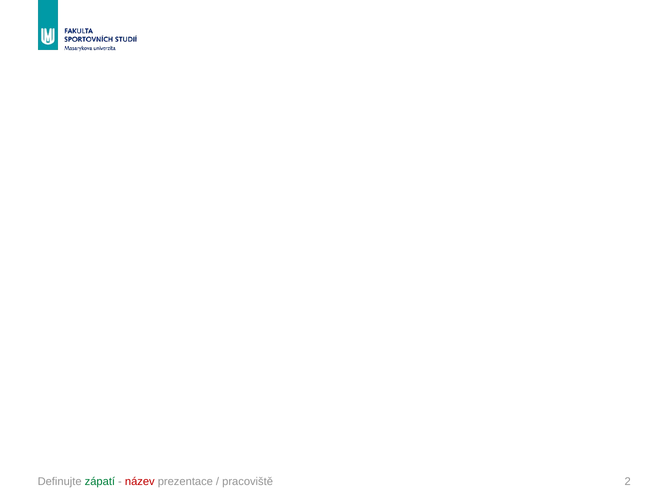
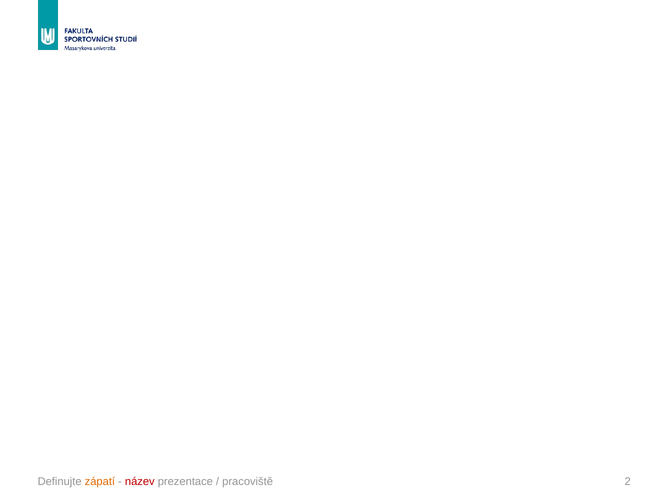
zápatí colour: green -> orange (100, 482)
